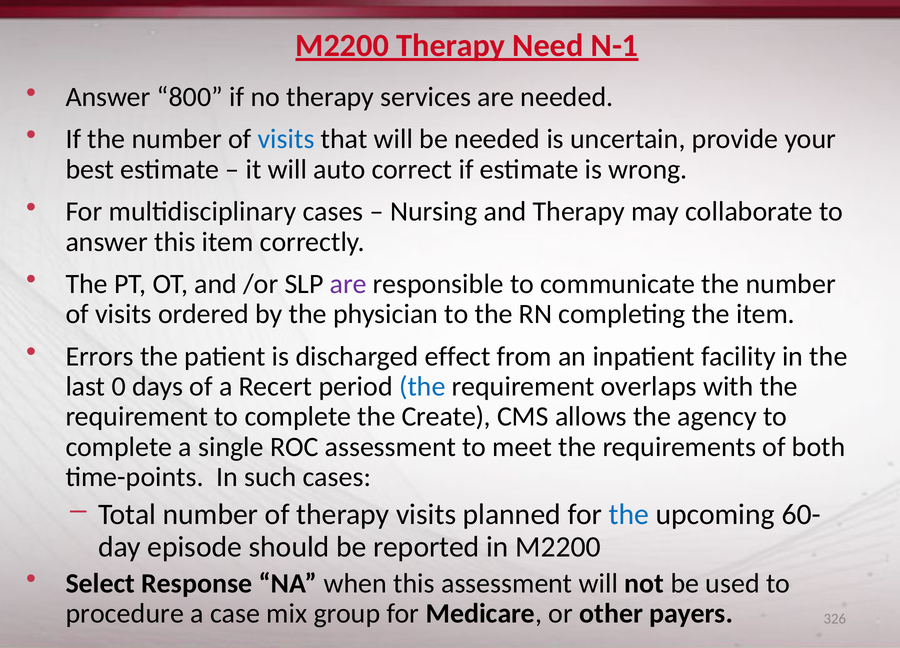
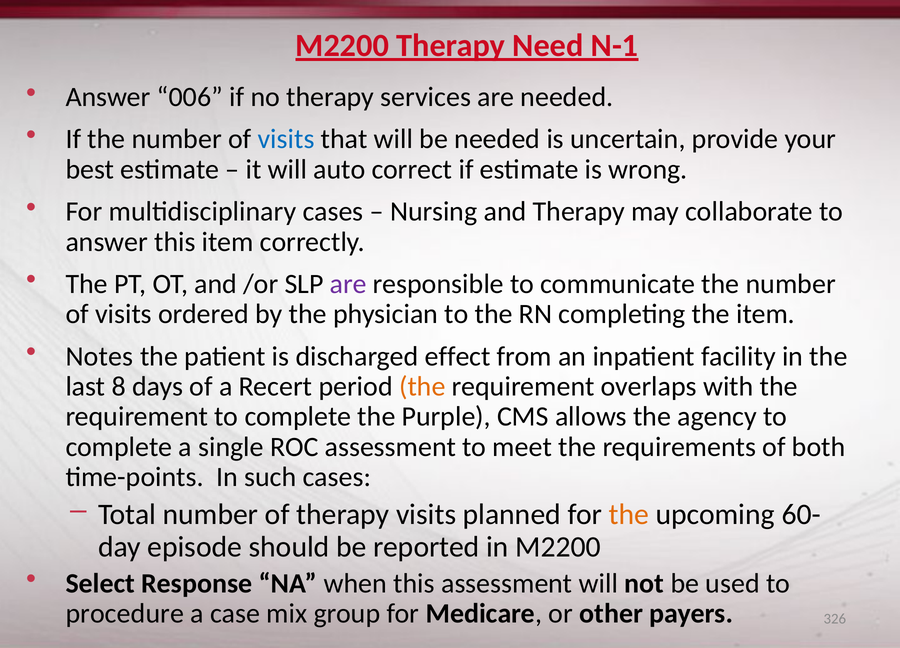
800: 800 -> 006 (190, 97)
Errors: Errors -> Notes (99, 356)
0: 0 -> 8 (119, 387)
the colour: blue -> orange (422, 387)
Create: Create -> Purple (446, 417)
the colour: blue -> orange (629, 515)
